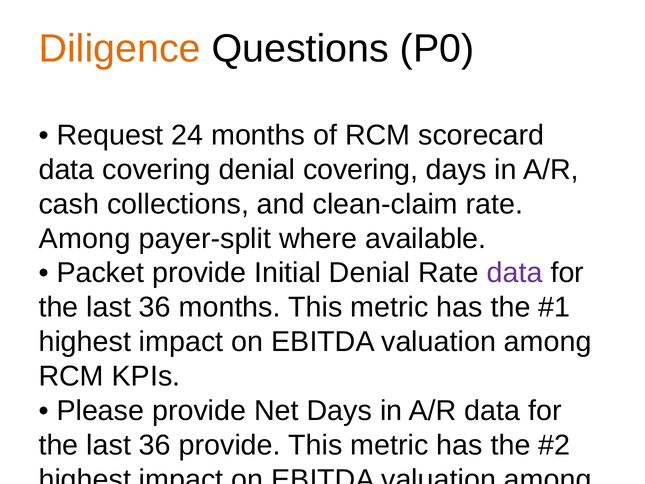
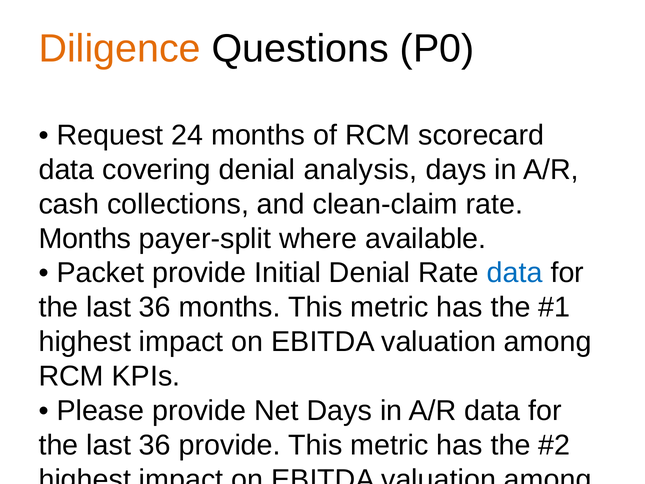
denial covering: covering -> analysis (360, 170)
Among: Among -> Months (85, 238)
data colour: purple -> blue (515, 273)
